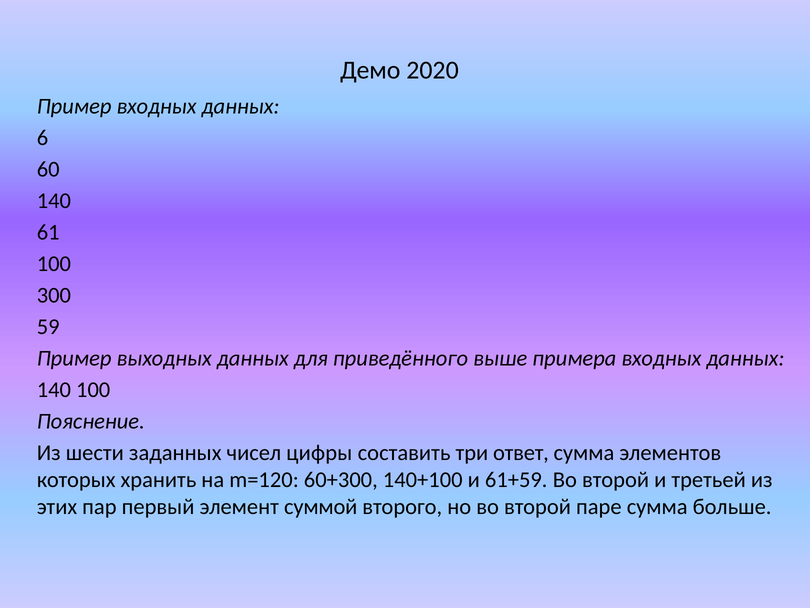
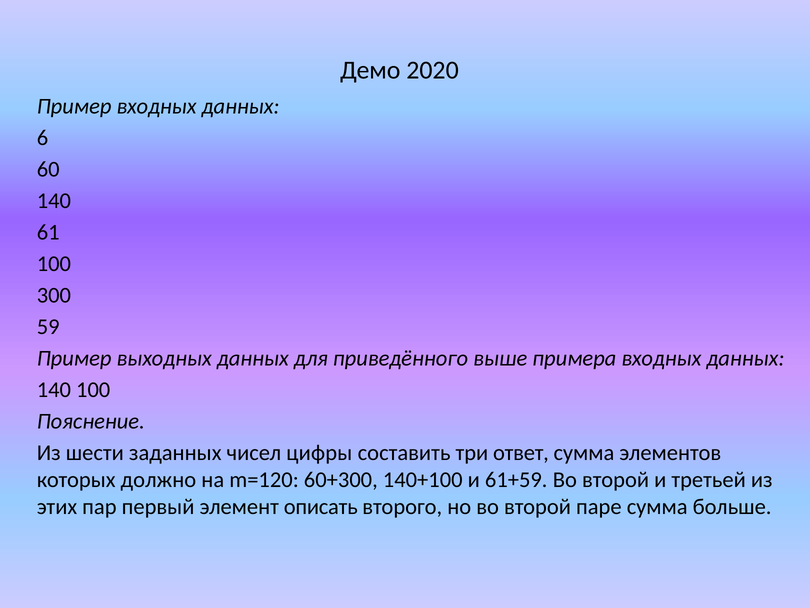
хранить: хранить -> должно (158, 480)
суммой: суммой -> описать (321, 507)
